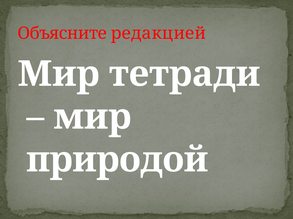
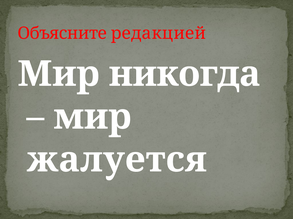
тетради: тетради -> никогда (185, 74)
природой: природой -> жалуется (117, 160)
